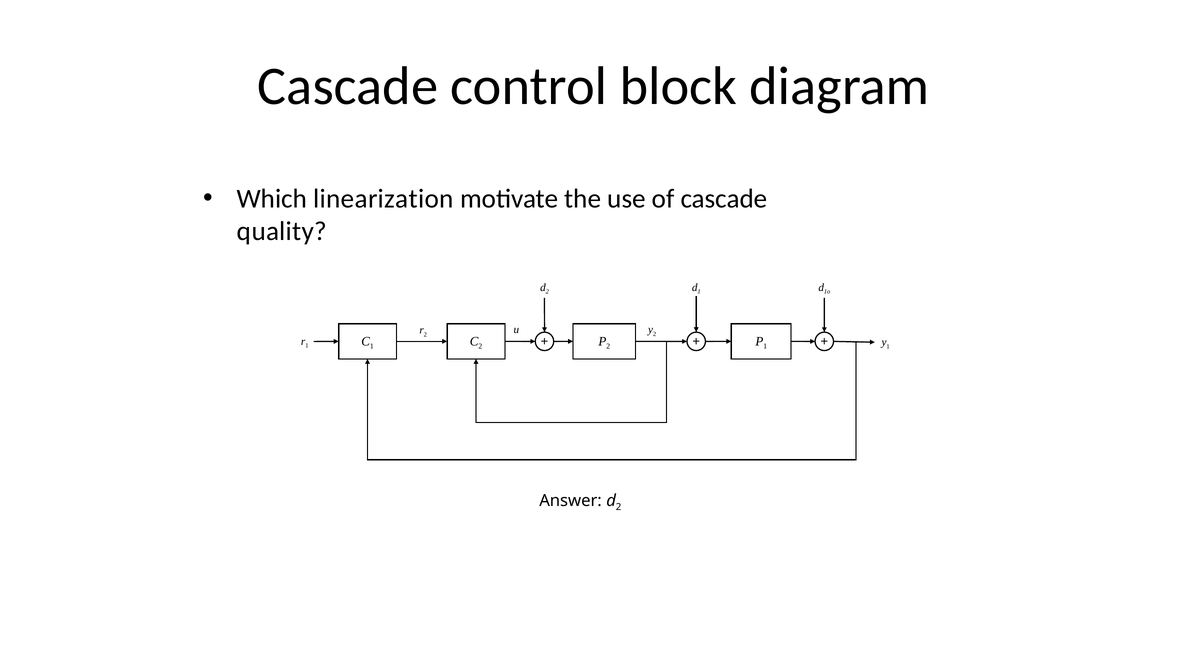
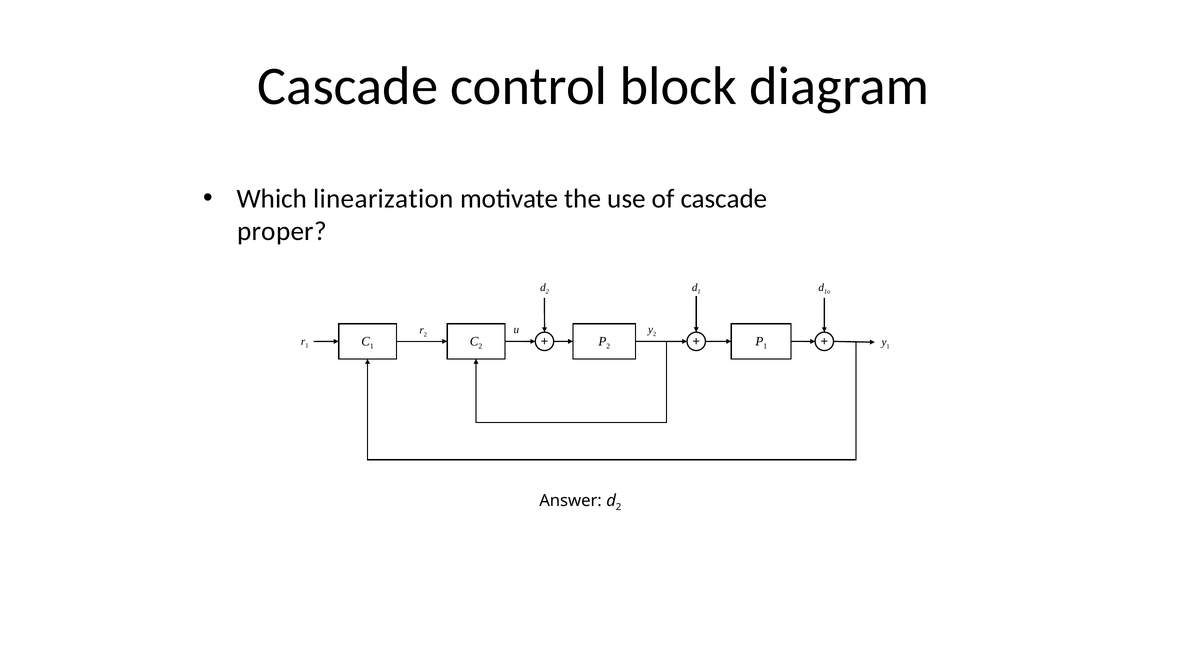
quality: quality -> proper (282, 232)
